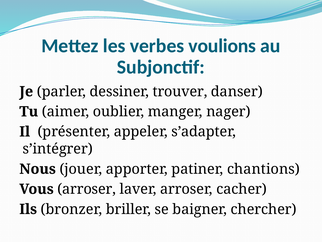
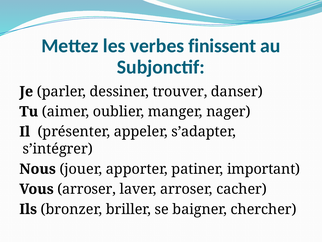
voulions: voulions -> finissent (222, 46)
chantions: chantions -> important (264, 169)
